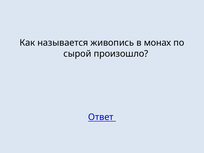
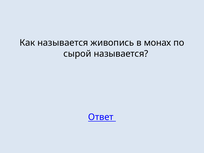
сырой произошло: произошло -> называется (121, 54)
